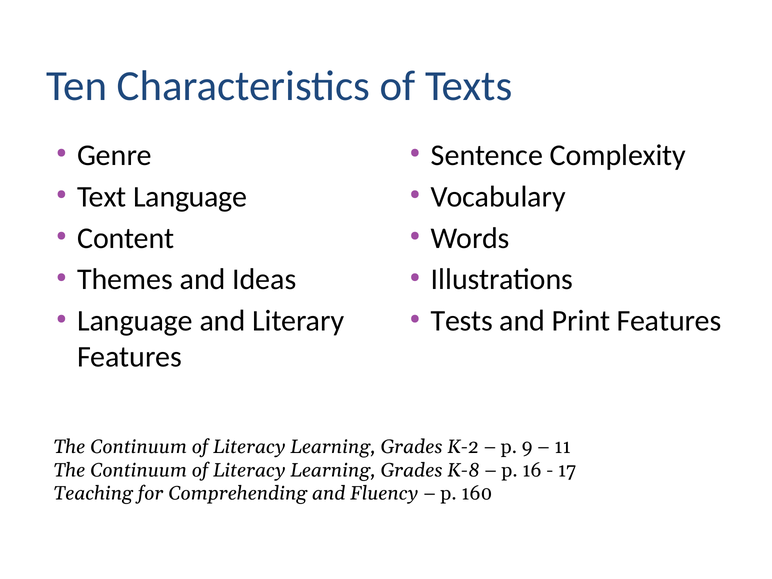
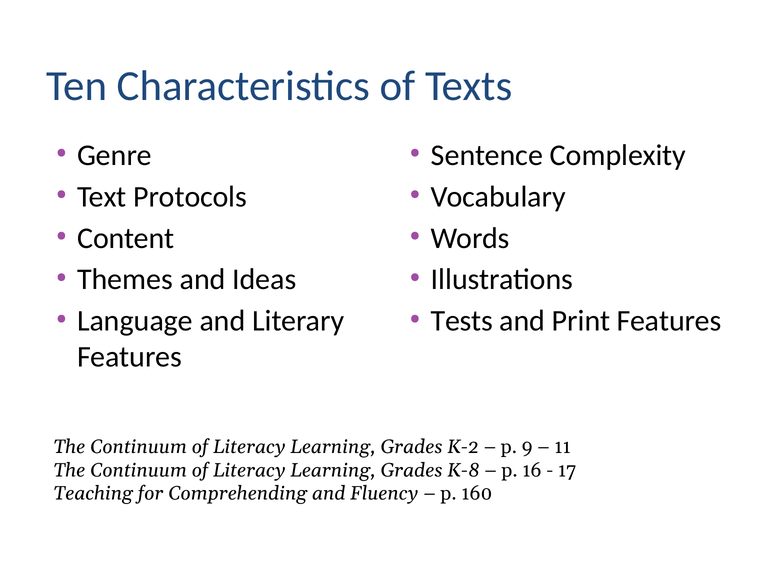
Text Language: Language -> Protocols (190, 197)
